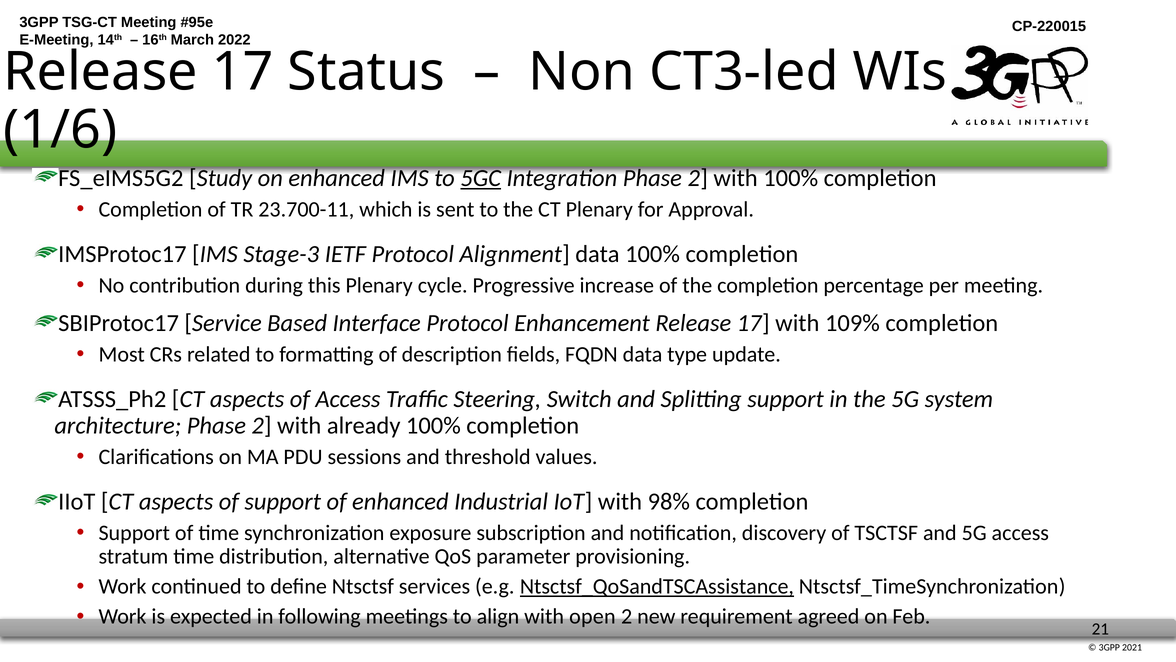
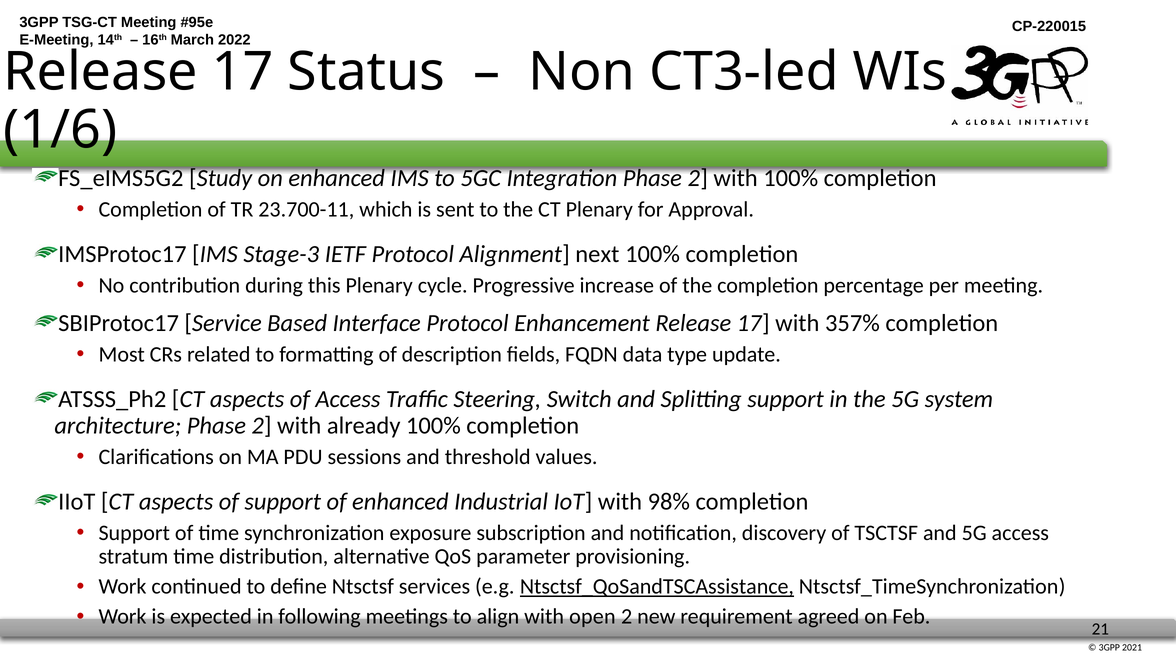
5GC underline: present -> none (481, 178)
Alignment data: data -> next (597, 254)
109%: 109% -> 357% (852, 323)
